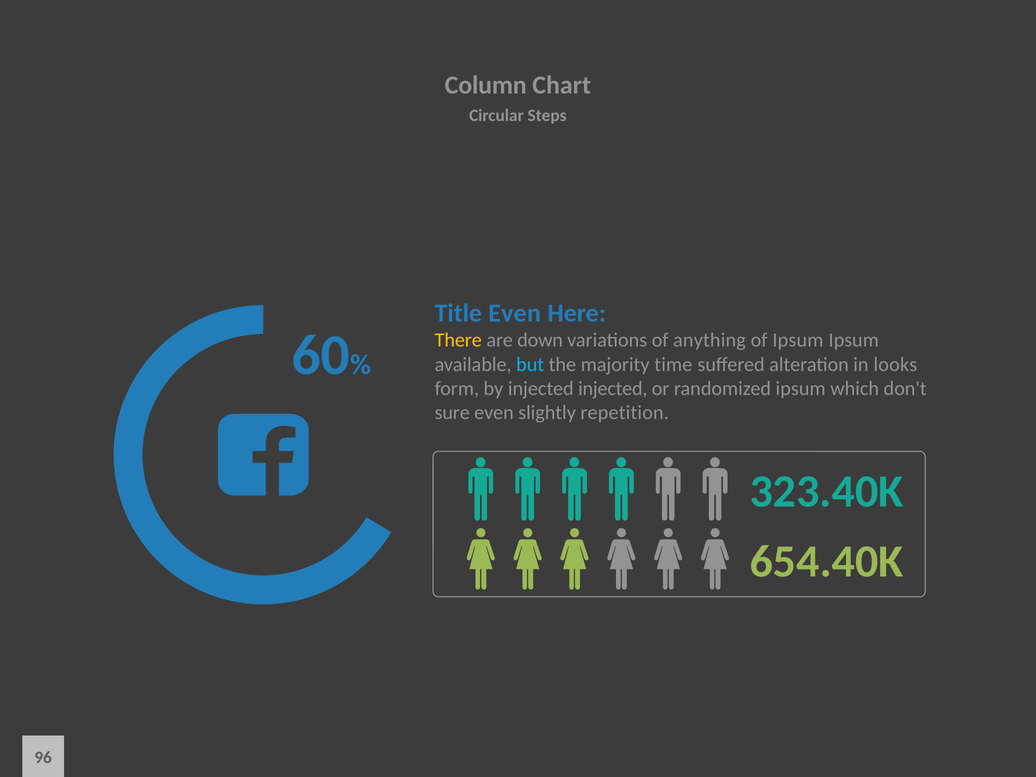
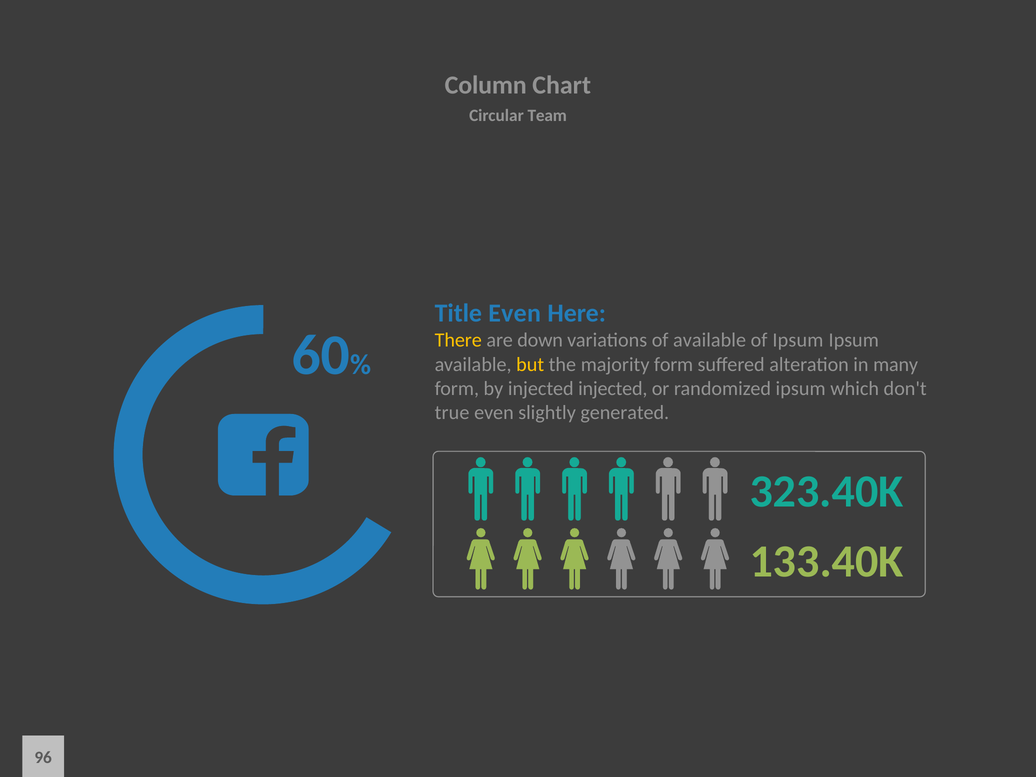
Steps: Steps -> Team (547, 116)
of anything: anything -> available (710, 340)
but colour: light blue -> yellow (530, 364)
majority time: time -> form (674, 364)
looks: looks -> many (896, 364)
sure: sure -> true (452, 413)
repetition: repetition -> generated (625, 413)
654.40K: 654.40K -> 133.40K (827, 562)
